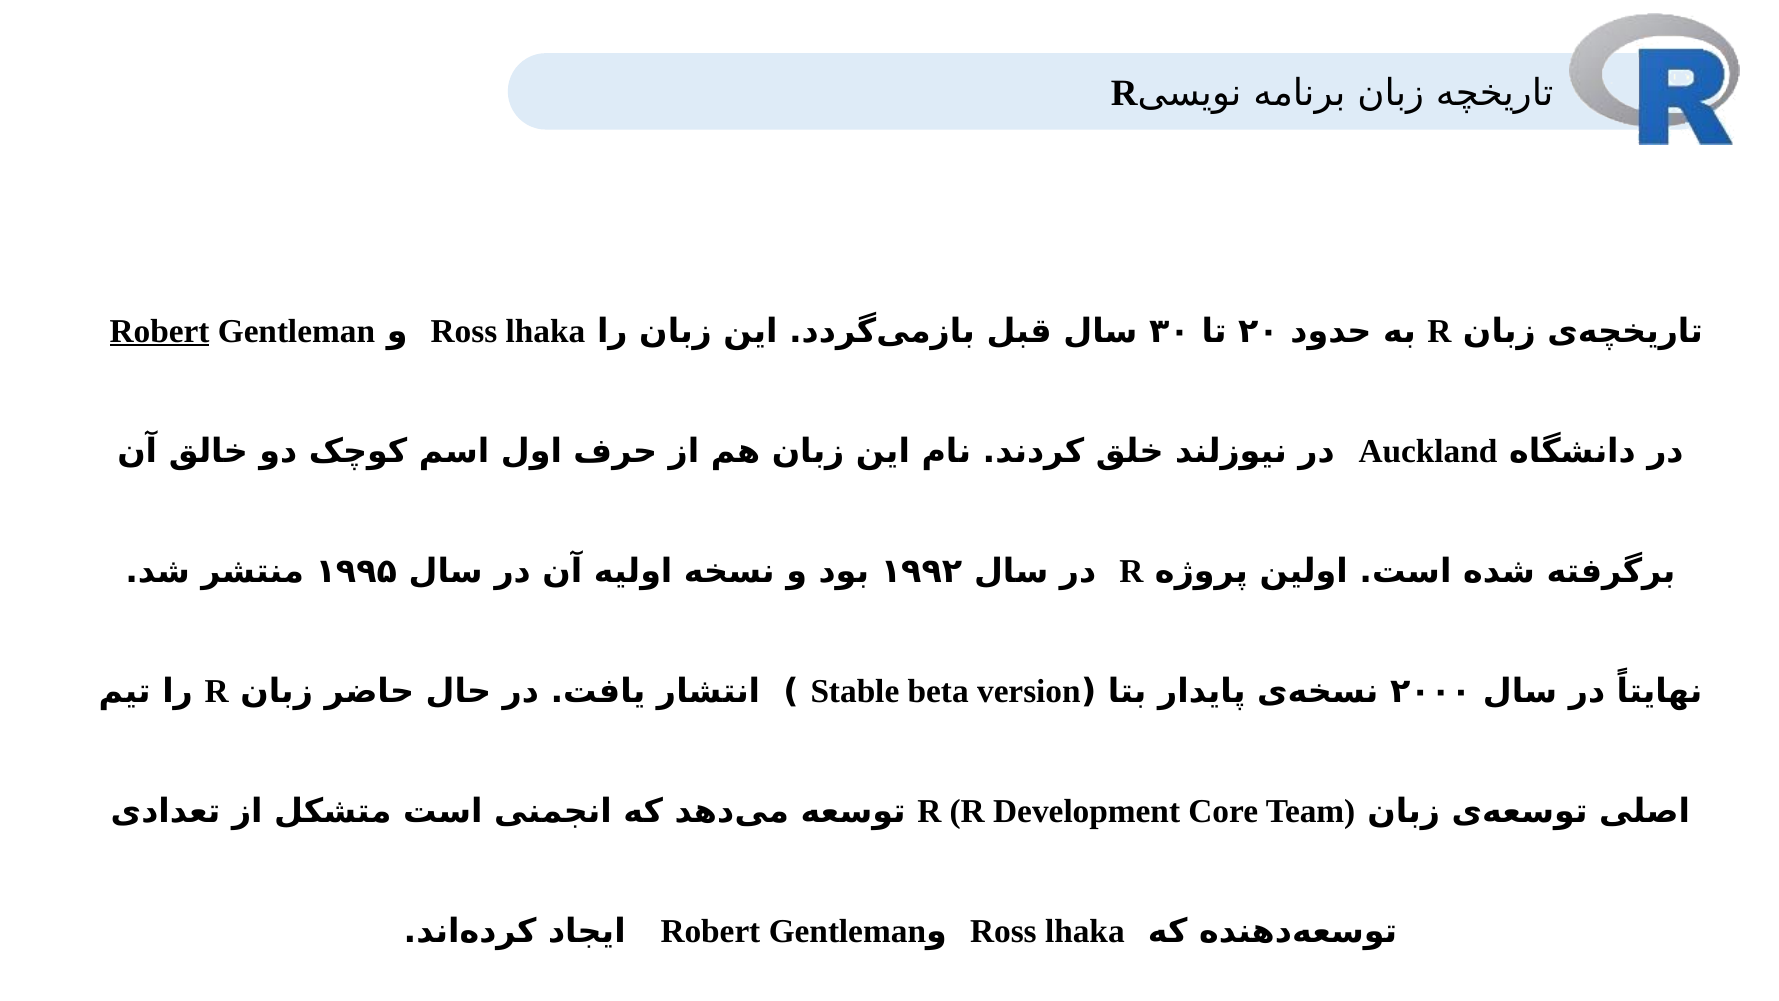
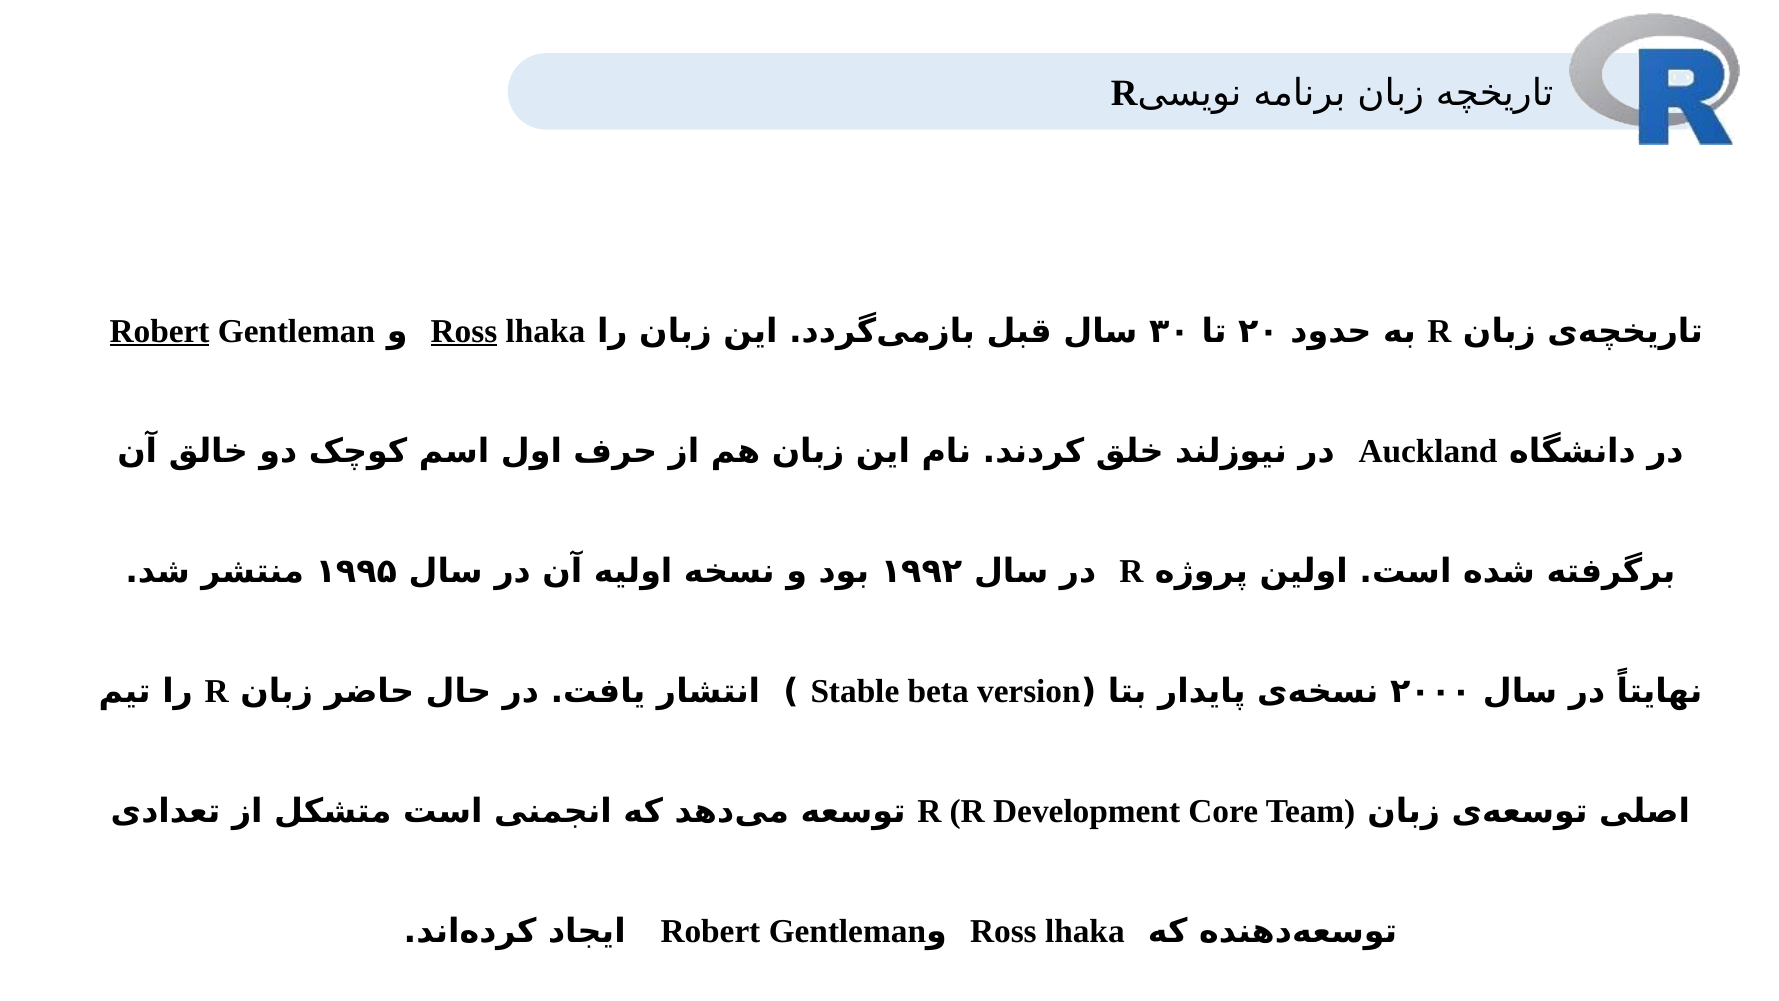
Ross underline: none -> present (464, 331)
